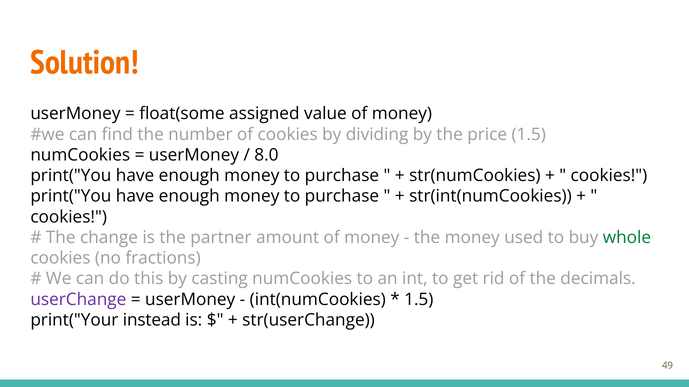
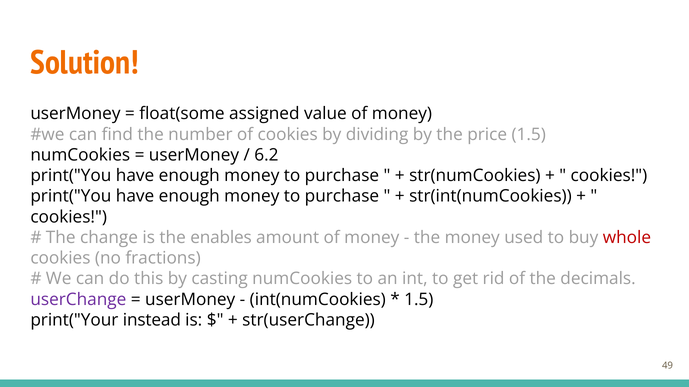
8.0: 8.0 -> 6.2 (266, 155)
partner: partner -> enables (221, 238)
whole colour: green -> red (627, 238)
